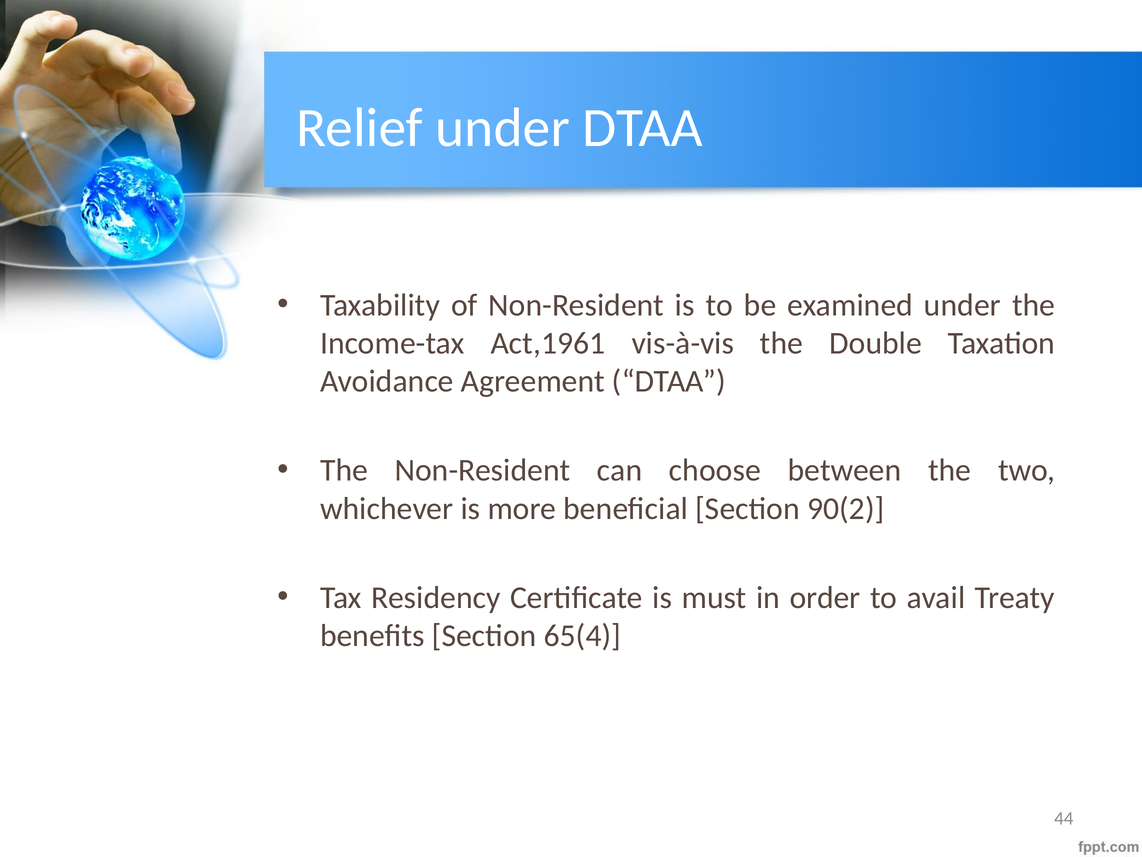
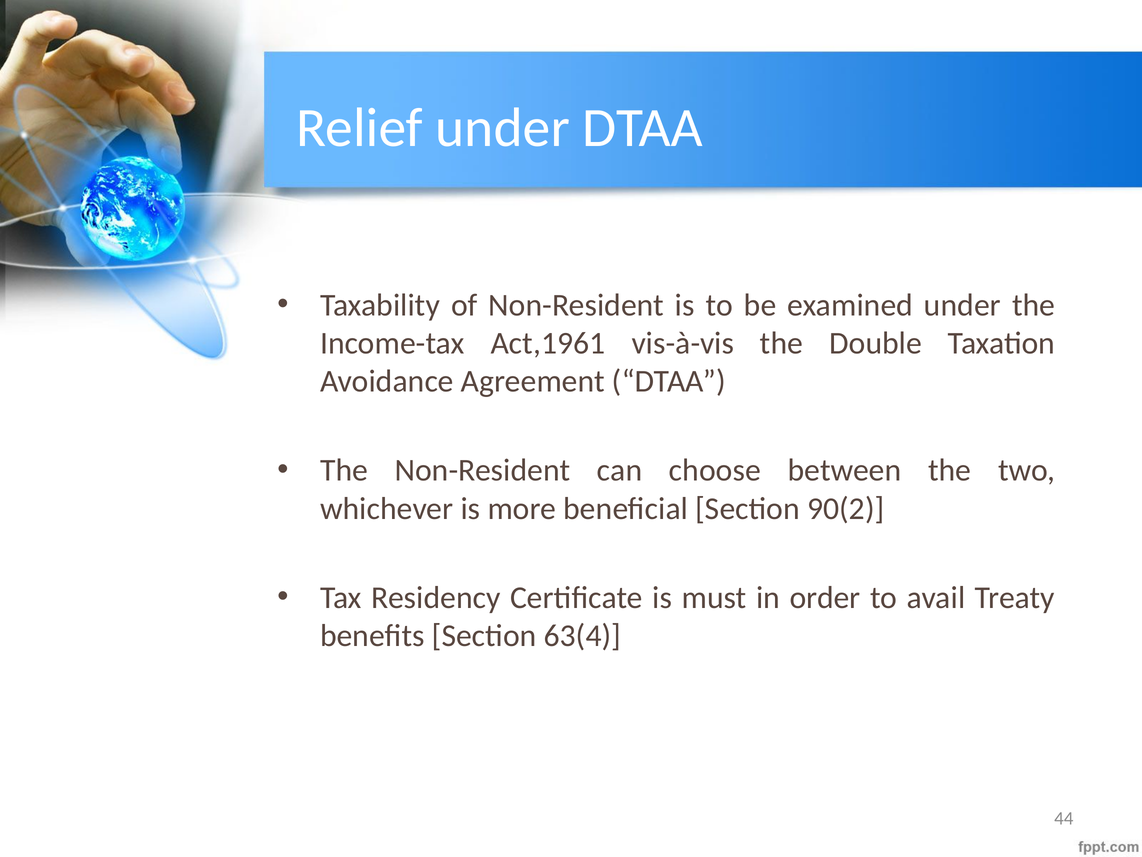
65(4: 65(4 -> 63(4 (582, 635)
